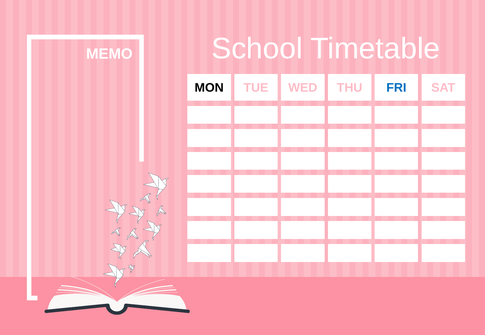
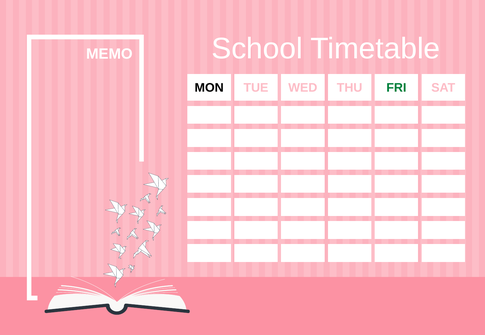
FRI colour: blue -> green (396, 88)
